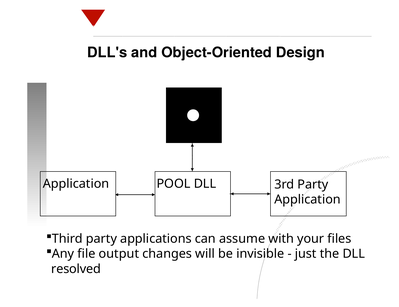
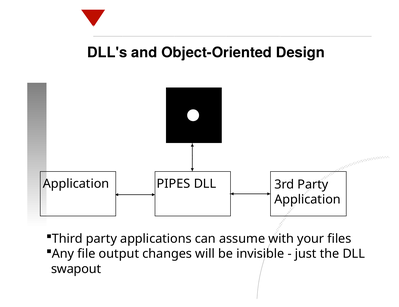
POOL: POOL -> PIPES (174, 184)
resolved: resolved -> swapout (76, 269)
